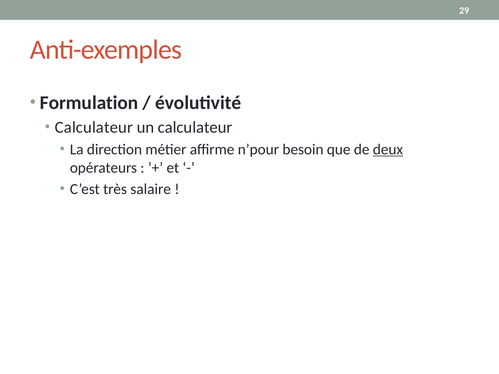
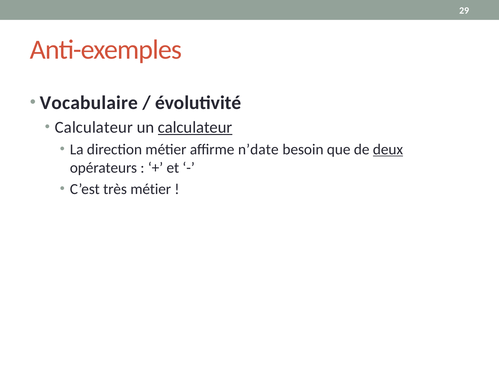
Formulation: Formulation -> Vocabulaire (89, 103)
calculateur underline: none -> present (195, 128)
n’pour: n’pour -> n’date (258, 150)
très salaire: salaire -> métier (151, 189)
